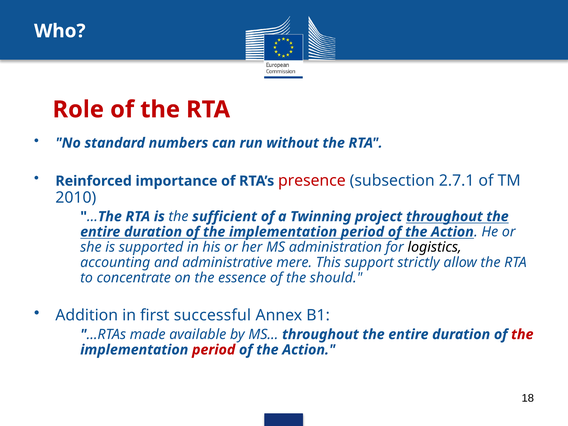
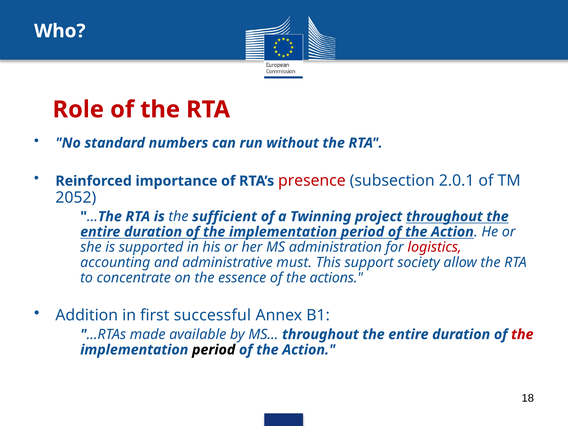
2.7.1: 2.7.1 -> 2.0.1 (457, 180)
2010: 2010 -> 2052 (76, 198)
logistics colour: black -> red (435, 247)
mere: mere -> must (294, 263)
strictly: strictly -> society (419, 263)
should: should -> actions (336, 278)
period colour: red -> black (214, 350)
